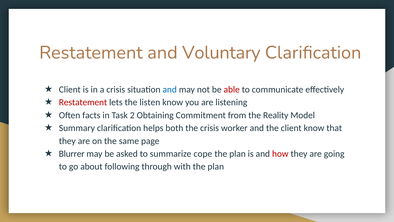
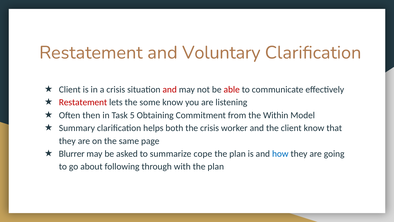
and colour: blue -> red (170, 89)
listen: listen -> some (150, 102)
facts: facts -> then (91, 115)
2: 2 -> 5 (132, 115)
Reality: Reality -> Within (276, 115)
how colour: red -> blue (280, 154)
